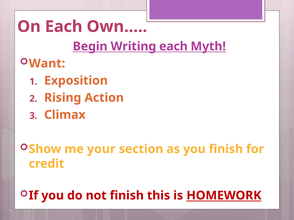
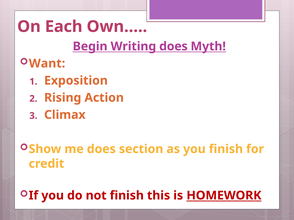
Writing each: each -> does (173, 46)
me your: your -> does (101, 149)
